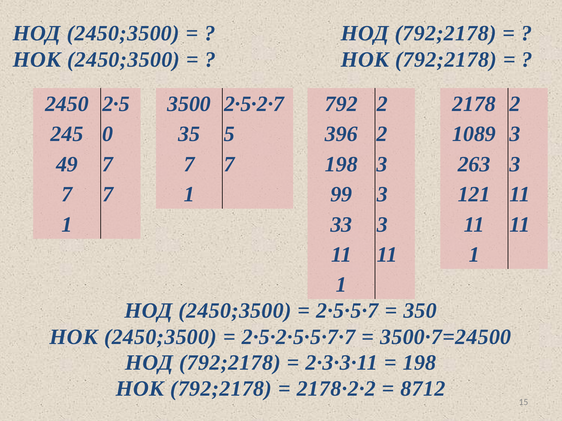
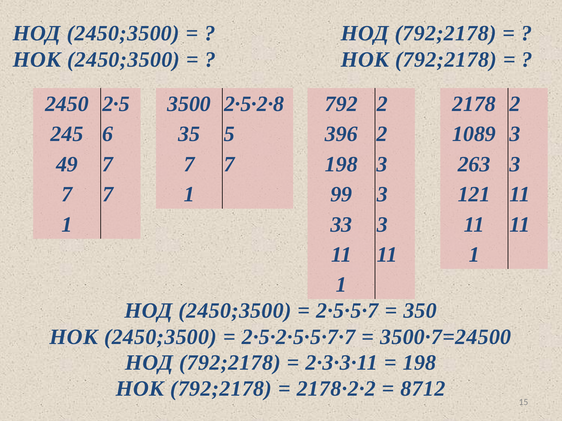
2·5·2·7: 2·5·2·7 -> 2·5·2·8 (254, 104)
0: 0 -> 6 (108, 134)
